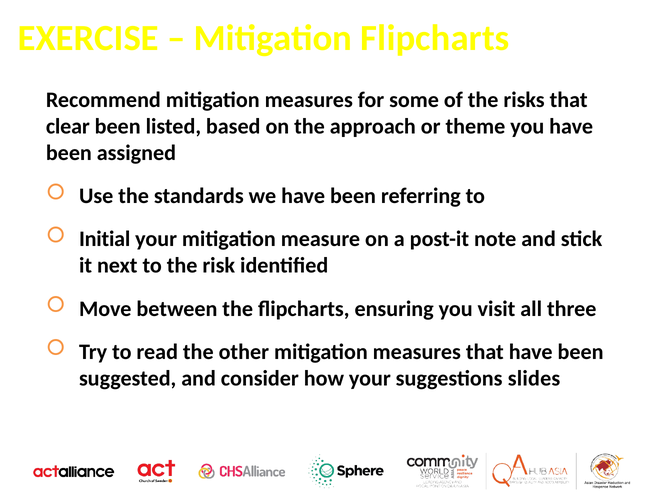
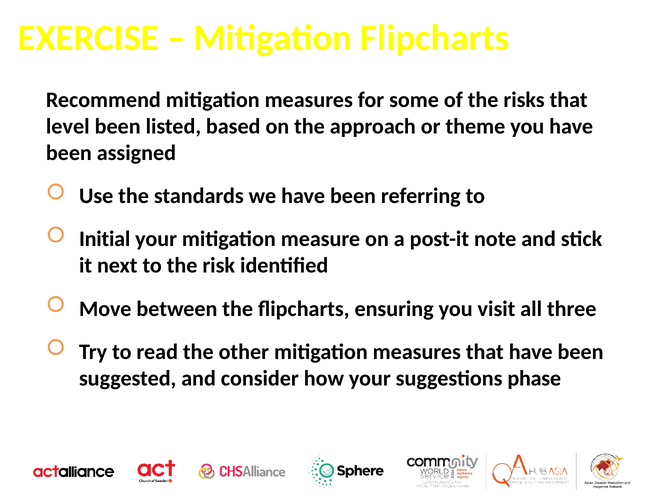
clear: clear -> level (68, 127)
slides: slides -> phase (534, 378)
